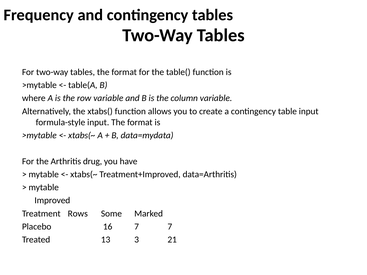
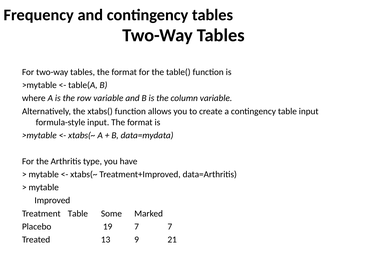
drug: drug -> type (93, 162)
Treatment Rows: Rows -> Table (78, 214)
16: 16 -> 19 (108, 227)
3: 3 -> 9 (137, 240)
